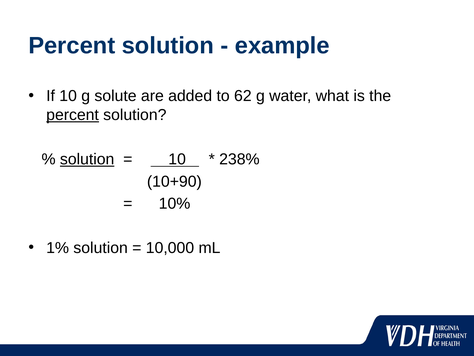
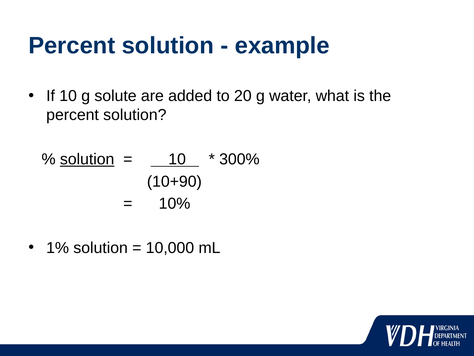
62: 62 -> 20 (243, 96)
percent underline: present -> none (73, 115)
238%: 238% -> 300% (239, 159)
